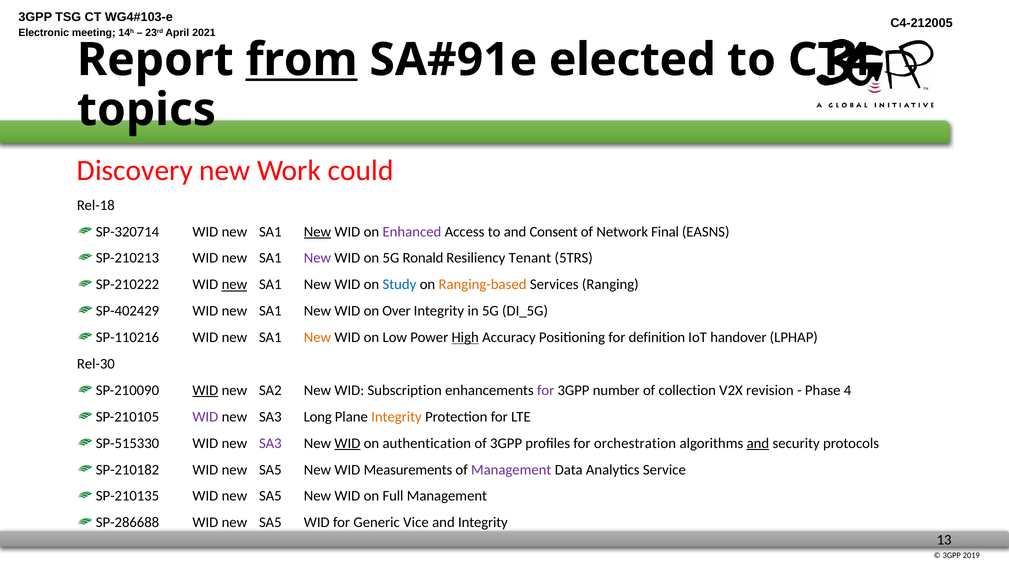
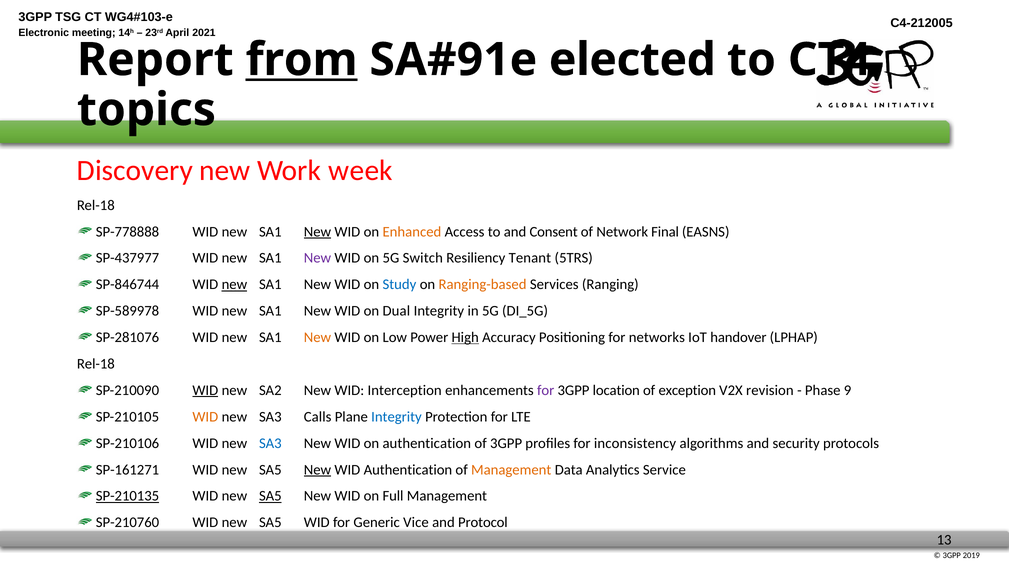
could: could -> week (361, 171)
SP-320714: SP-320714 -> SP-778888 (127, 231)
Enhanced colour: purple -> orange (412, 231)
SP-210213: SP-210213 -> SP-437977 (127, 258)
Ronald: Ronald -> Switch (423, 258)
SP-210222: SP-210222 -> SP-846744 (127, 284)
SP-402429: SP-402429 -> SP-589978 (127, 311)
Over: Over -> Dual (396, 311)
SP-110216: SP-110216 -> SP-281076 (127, 337)
definition: definition -> networks (657, 337)
Rel-30: Rel-30 -> Rel-18 (96, 364)
Subscription: Subscription -> Interception (405, 390)
number: number -> location (616, 390)
collection: collection -> exception (687, 390)
4: 4 -> 9 (848, 390)
WID colour: purple -> orange (205, 416)
Long: Long -> Calls (318, 416)
Integrity colour: orange -> blue (396, 416)
SP-515330: SP-515330 -> SP-210106 (127, 443)
SA3 colour: purple -> blue (270, 443)
WID underline: present -> none (347, 443)
orchestration: orchestration -> inconsistency (635, 443)
and underline: present -> none (758, 443)
SP-210182: SP-210182 -> SP-161271 (127, 469)
New underline: none -> present (317, 469)
WID Measurements: Measurements -> Authentication (408, 469)
Management colour: purple -> orange (511, 469)
SP-210135 underline: none -> present (127, 496)
SA5 underline: none -> present (270, 496)
SP-286688: SP-286688 -> SP-210760 (127, 522)
and Integrity: Integrity -> Protocol (483, 522)
